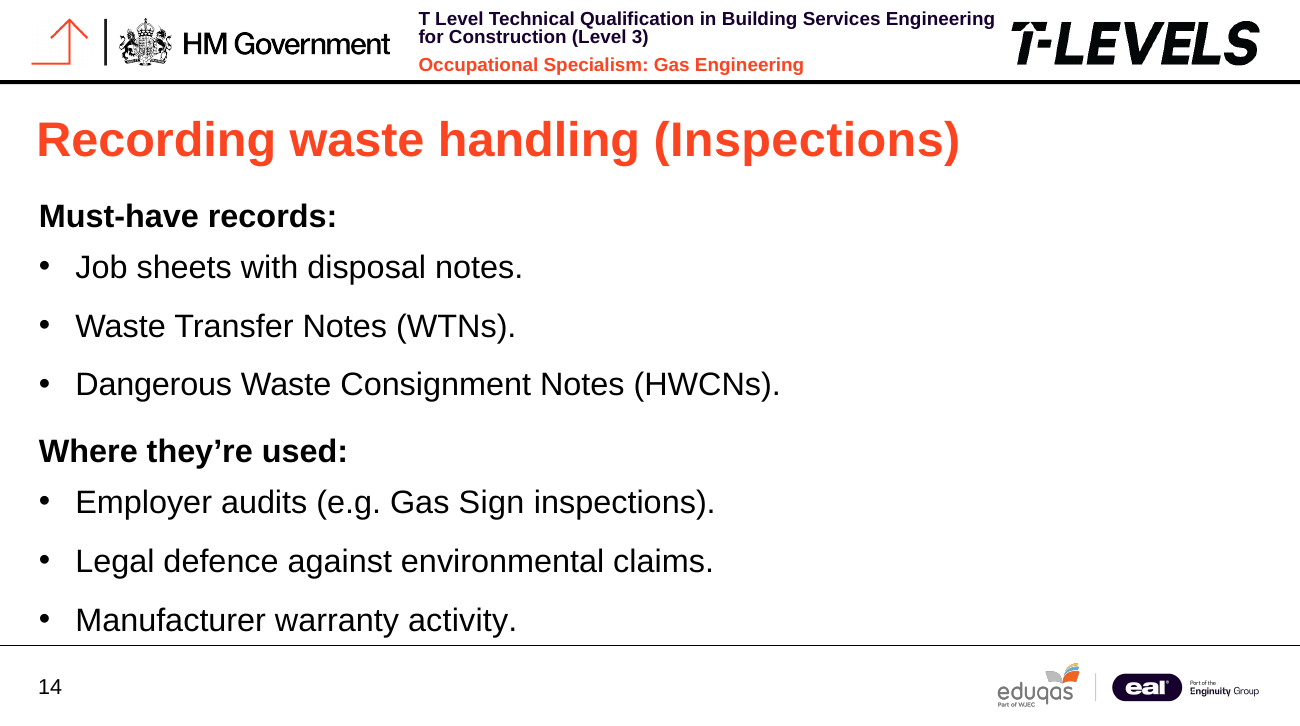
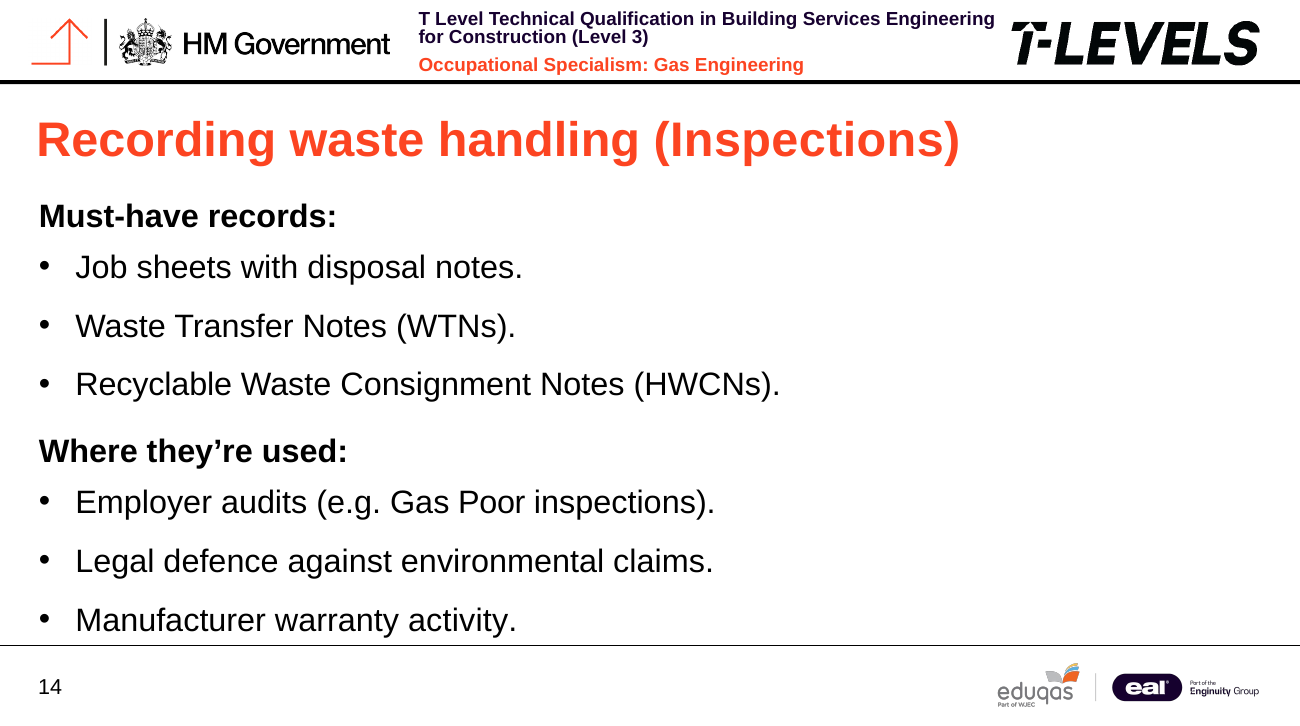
Dangerous: Dangerous -> Recyclable (154, 386)
Sign: Sign -> Poor (492, 503)
